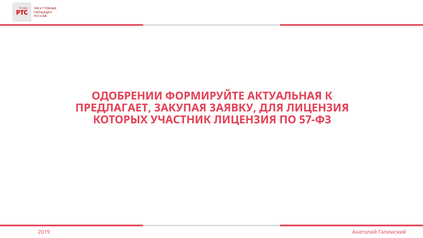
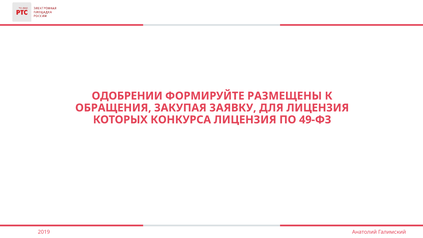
АКТУАЛЬНАЯ: АКТУАЛЬНАЯ -> РАЗМЕЩЕНЫ (285, 96)
ПРЕДЛАГАЕТ: ПРЕДЛАГАЕТ -> ОБРАЩЕНИЯ (113, 108)
УЧАСТНИК: УЧАСТНИК -> КОНКУРСА (181, 120)
57-ФЗ: 57-ФЗ -> 49-ФЗ (315, 120)
